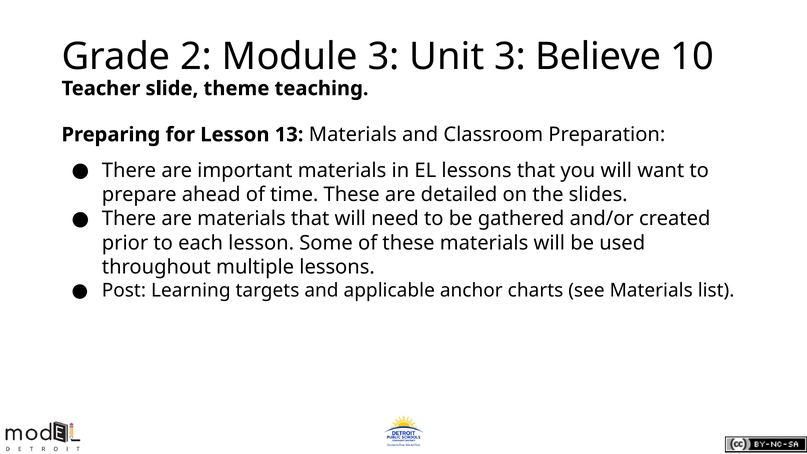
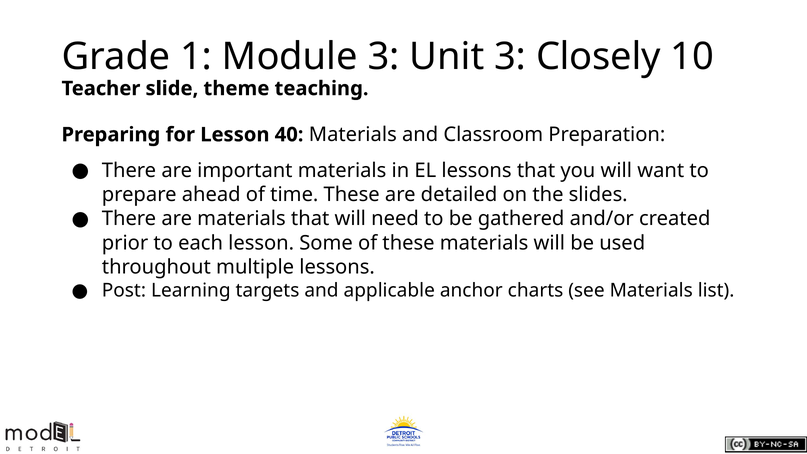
2: 2 -> 1 (196, 57)
Believe: Believe -> Closely (598, 57)
13: 13 -> 40 (289, 135)
